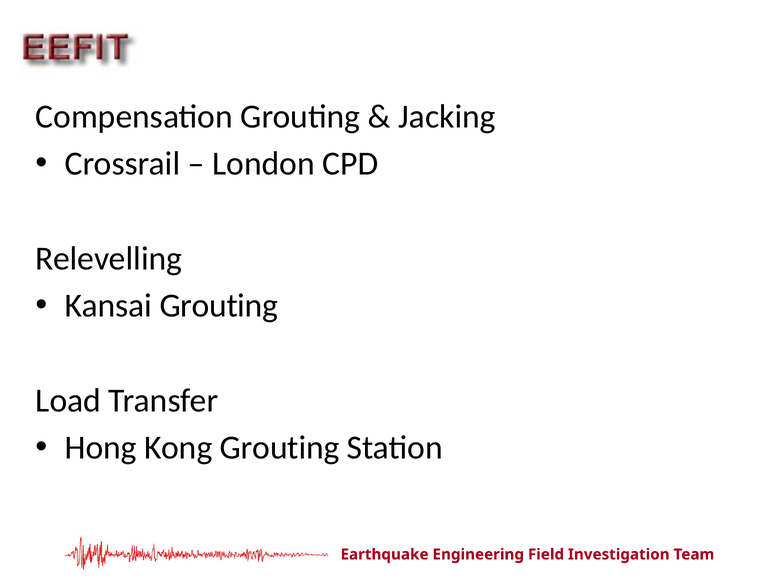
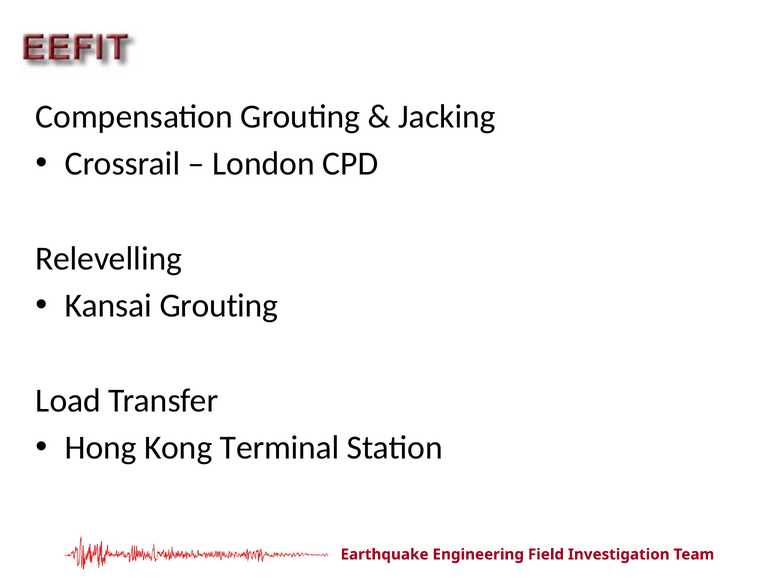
Kong Grouting: Grouting -> Terminal (280, 448)
